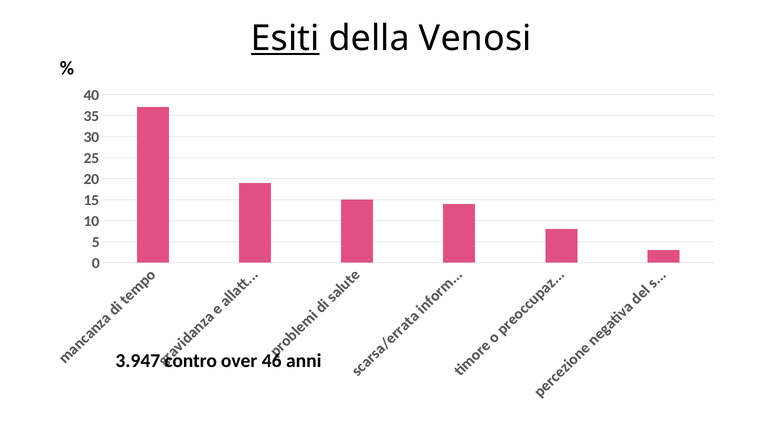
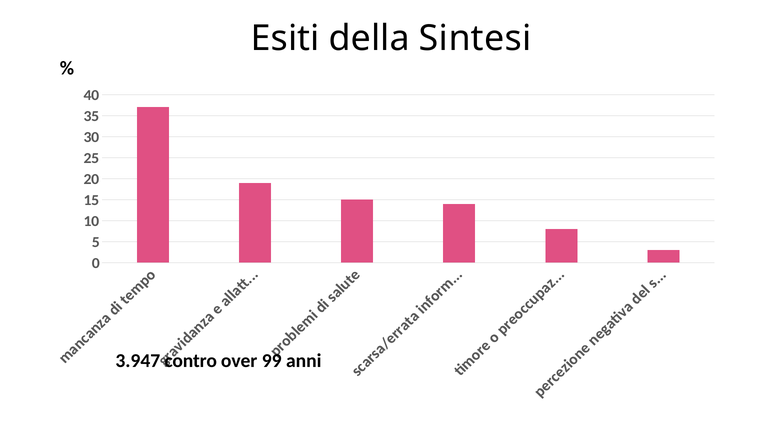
Esiti underline: present -> none (285, 39)
Venosi: Venosi -> Sintesi (475, 39)
46: 46 -> 99 (272, 361)
